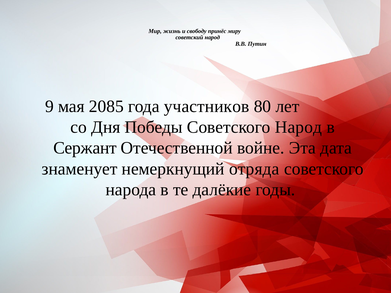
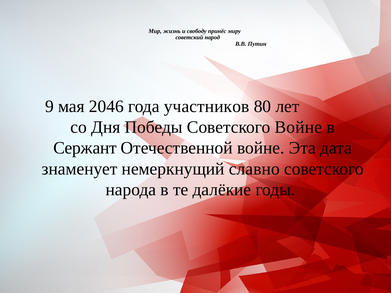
2085: 2085 -> 2046 (106, 106)
Советского Народ: Народ -> Войне (298, 127)
отряда: отряда -> славно (254, 169)
